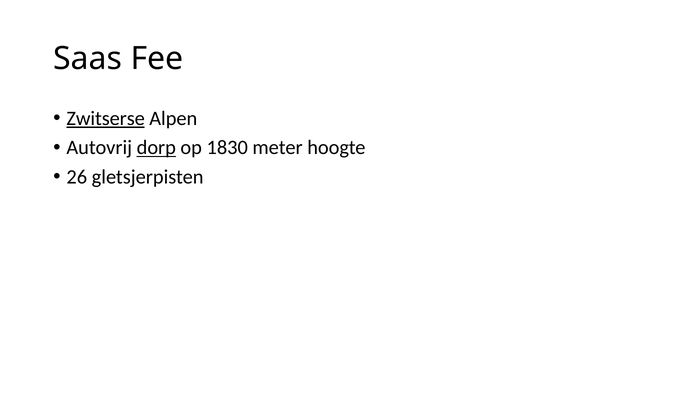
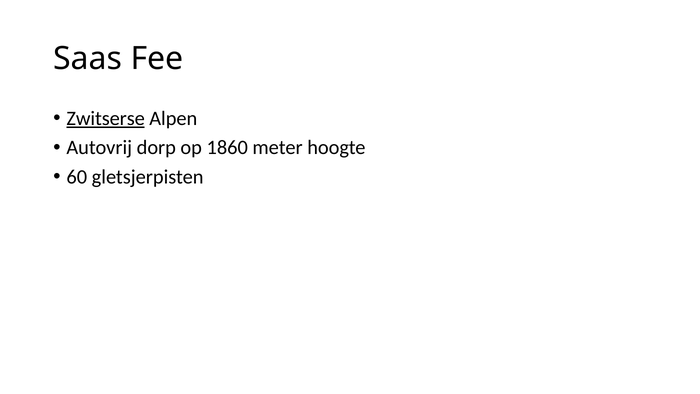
dorp underline: present -> none (156, 148)
1830: 1830 -> 1860 (227, 148)
26: 26 -> 60 (77, 177)
